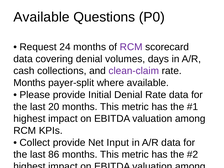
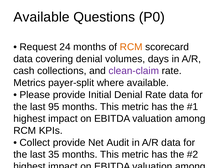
RCM colour: purple -> orange (131, 47)
Months: Months -> Metrics (29, 83)
20: 20 -> 95 (54, 107)
Input: Input -> Audit (118, 143)
86: 86 -> 35 (54, 155)
